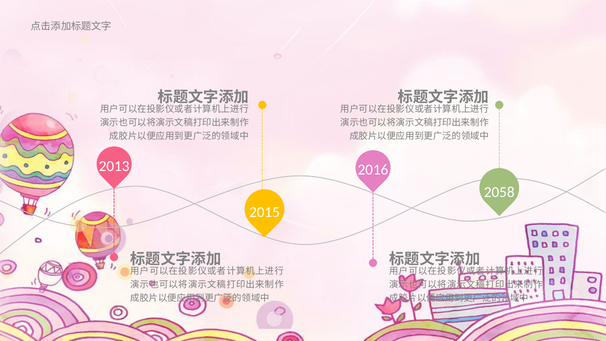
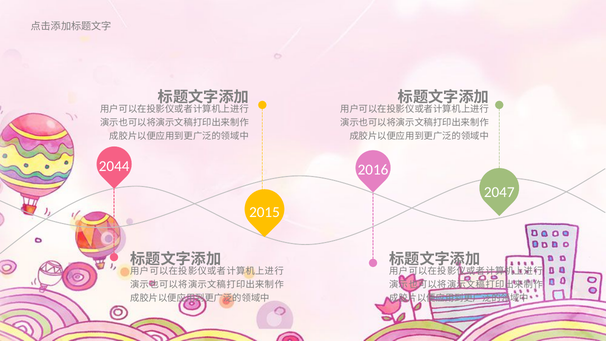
2013: 2013 -> 2044 (114, 166)
2058: 2058 -> 2047 (499, 192)
